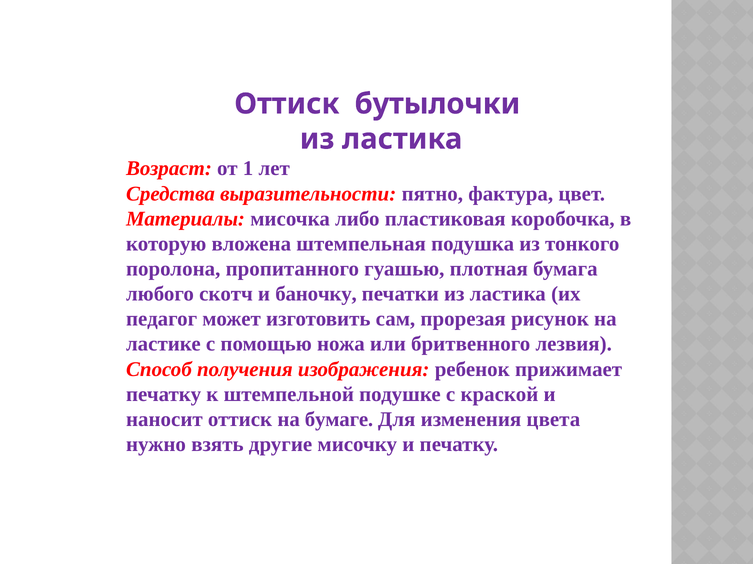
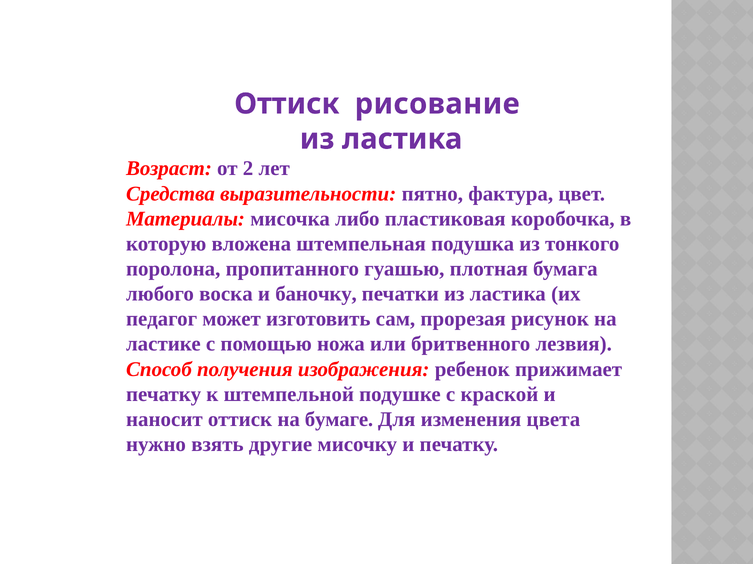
бутылочки: бутылочки -> рисование (437, 104)
1: 1 -> 2 (248, 169)
скотч: скотч -> воска (226, 294)
